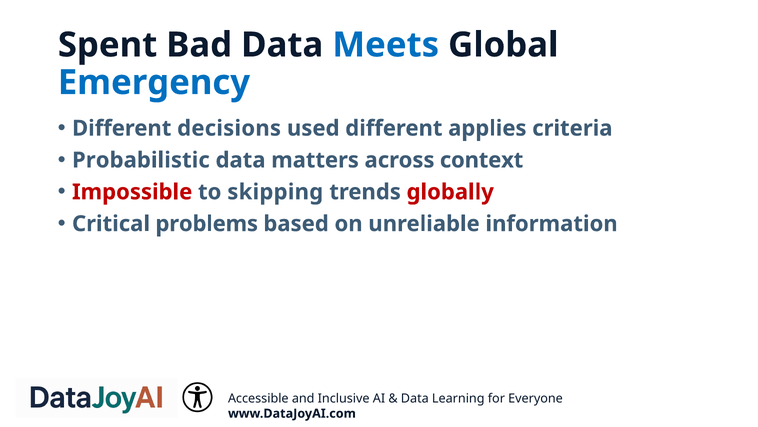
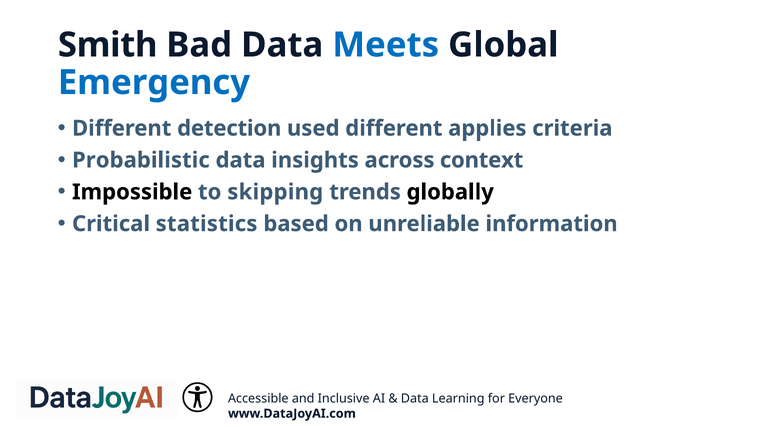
Spent: Spent -> Smith (108, 45)
decisions: decisions -> detection (229, 128)
matters: matters -> insights (315, 160)
Impossible colour: red -> black (132, 192)
globally colour: red -> black (450, 192)
problems: problems -> statistics (207, 224)
